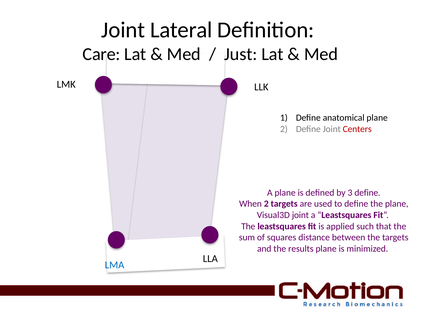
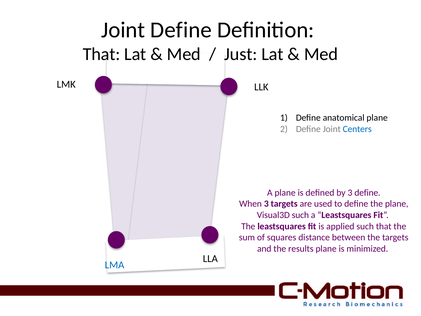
Joint Lateral: Lateral -> Define (181, 30)
Care: Care -> That (102, 54)
Centers colour: red -> blue (357, 129)
When 2: 2 -> 3 (266, 204)
Visual3D joint: joint -> such (300, 215)
